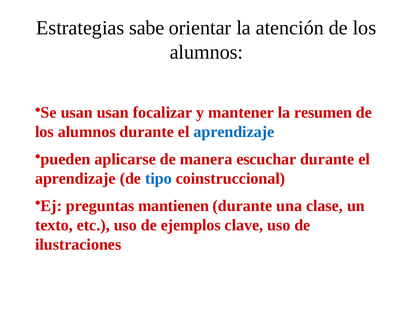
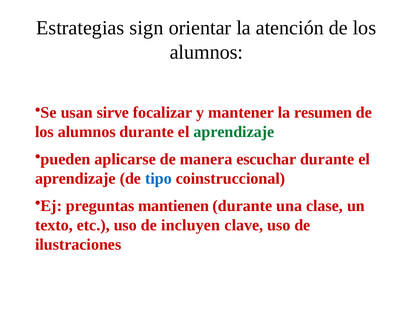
sabe: sabe -> sign (147, 28)
usan usan: usan -> sirve (113, 113)
aprendizaje colour: blue -> green (234, 132)
ejemplos: ejemplos -> incluyen (191, 225)
